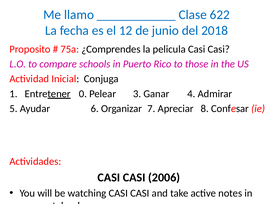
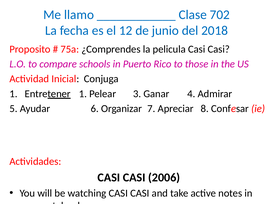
622: 622 -> 702 (220, 15)
Entretener 0: 0 -> 1 (83, 93)
